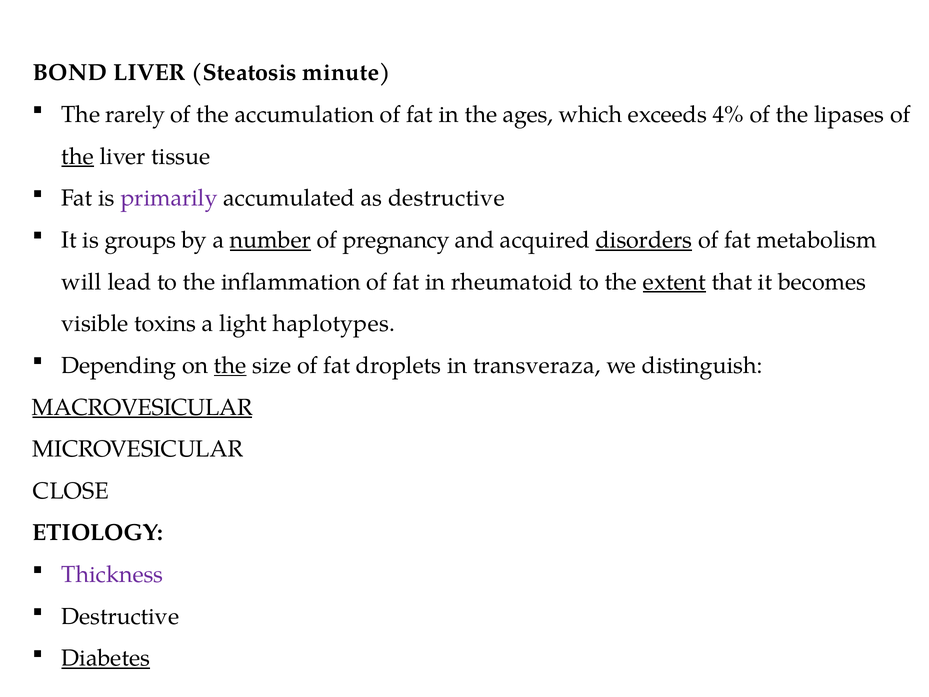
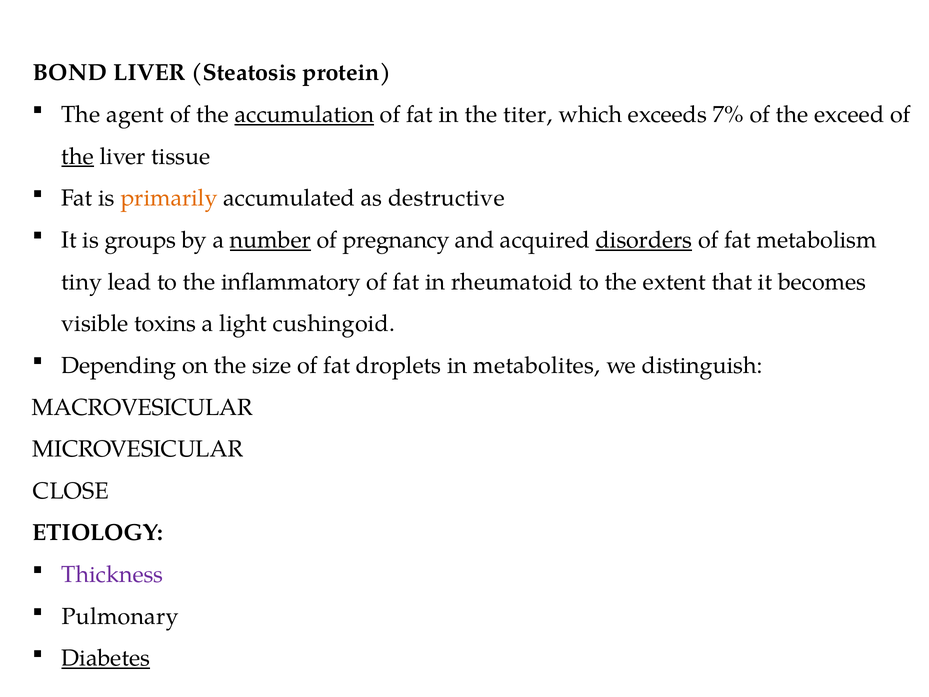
minute: minute -> protein (347, 73)
rarely: rarely -> agent (135, 115)
accumulation underline: none -> present (304, 115)
ages: ages -> titer (528, 115)
4%: 4% -> 7% (728, 115)
lipases: lipases -> exceed (849, 115)
primarily colour: purple -> orange (169, 198)
will: will -> tiny (82, 282)
inflammation: inflammation -> inflammatory (291, 282)
extent underline: present -> none (674, 282)
haplotypes: haplotypes -> cushingoid (334, 324)
the underline: present -> none (230, 365)
transveraza: transveraza -> metabolites (537, 365)
MACROVESICULAR underline: present -> none (142, 407)
Destructive: Destructive -> Pulmonary (120, 616)
